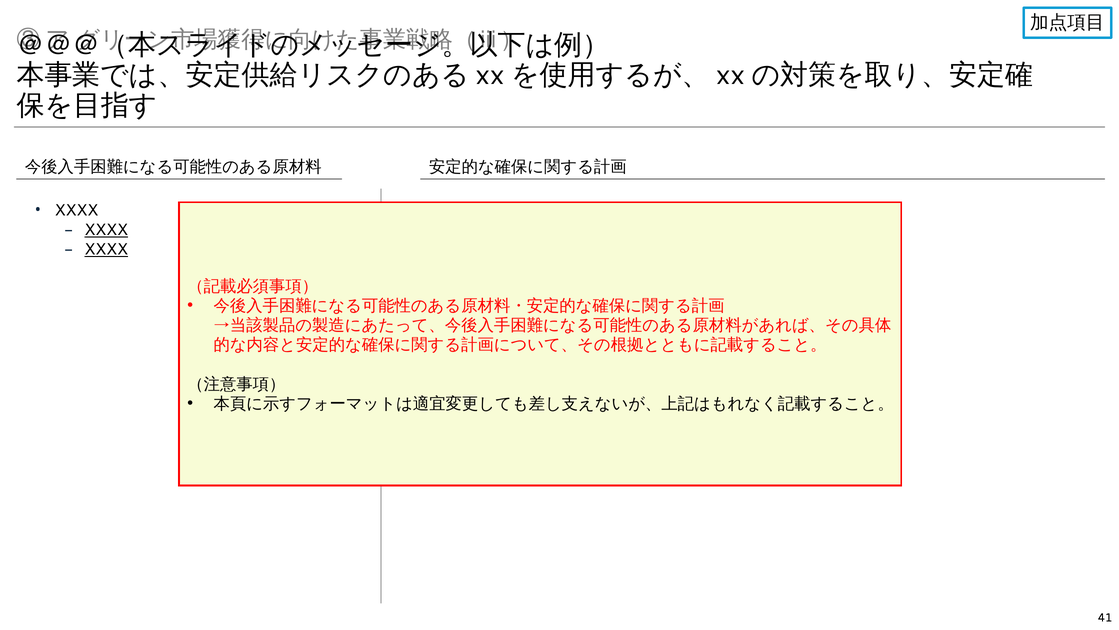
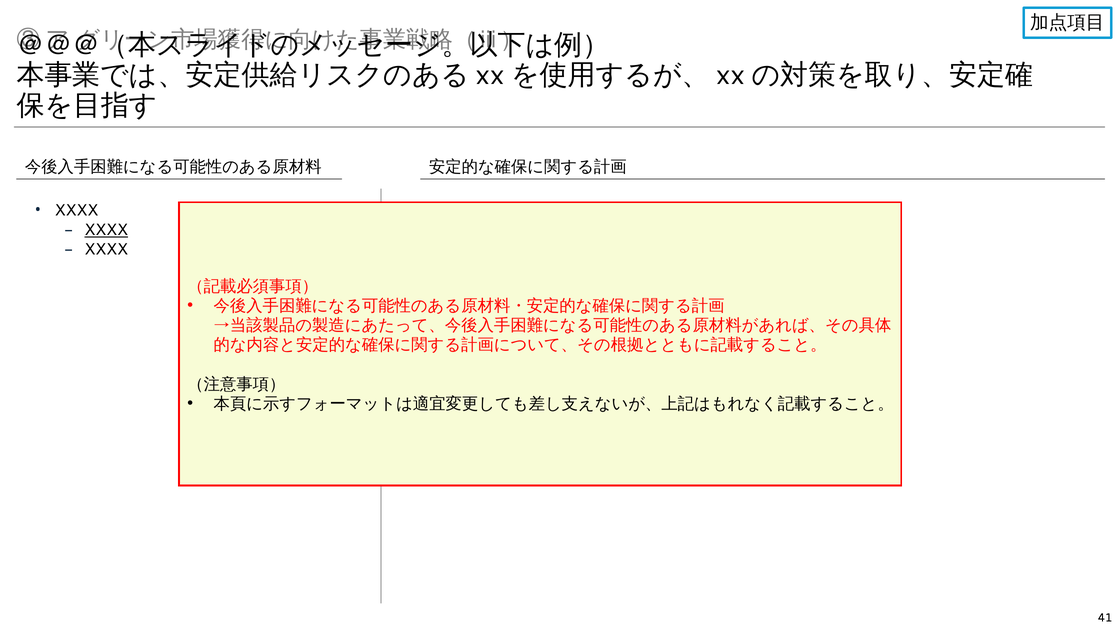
XXXX underline: present -> none (106, 249)
